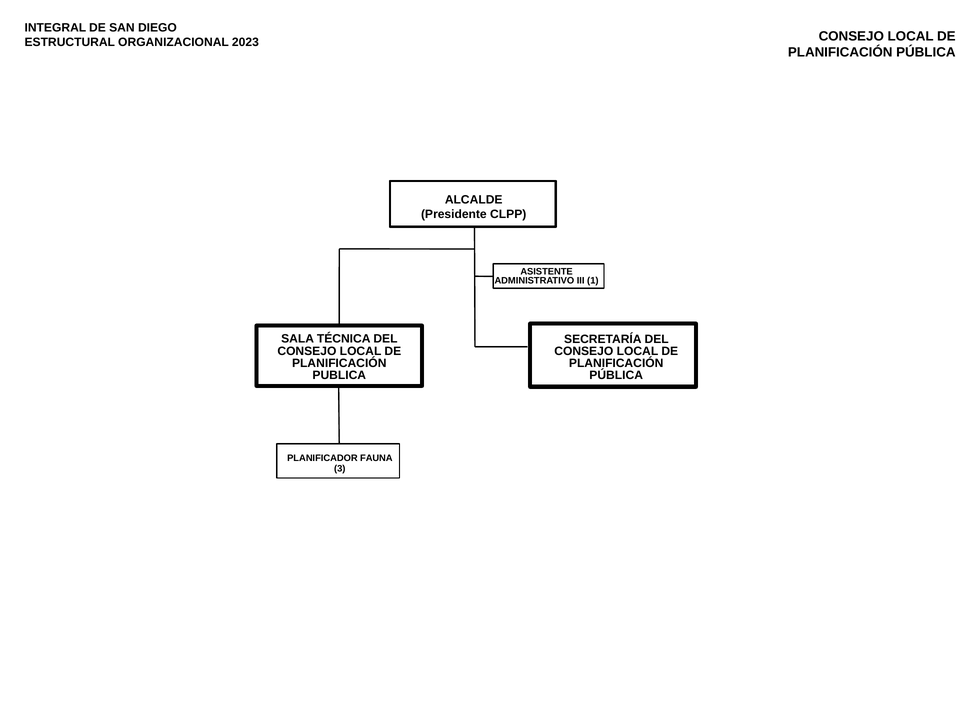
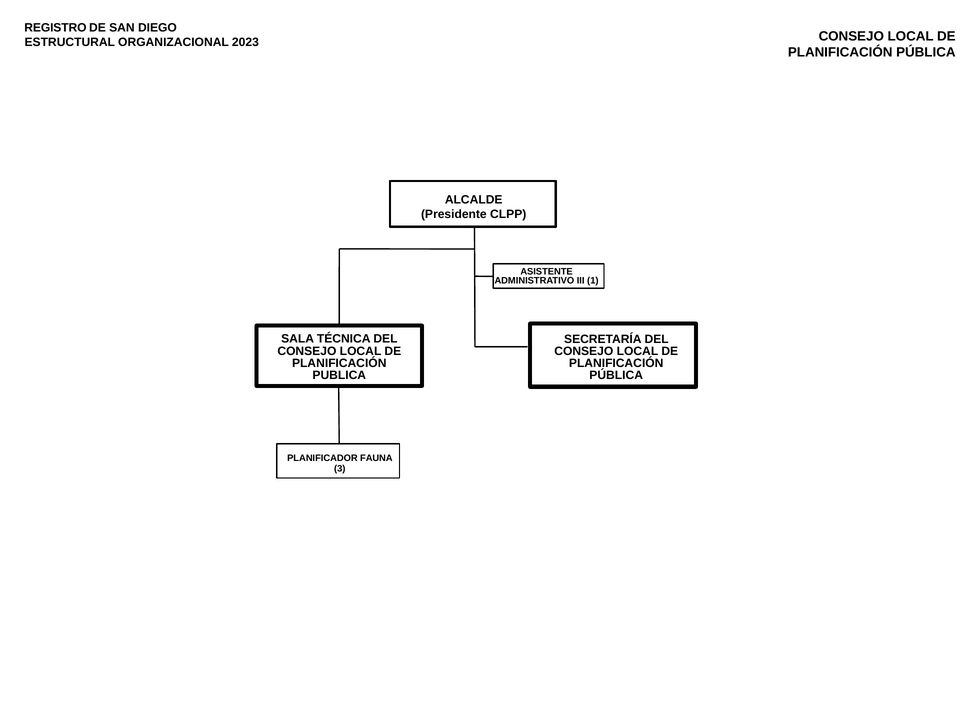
INTEGRAL: INTEGRAL -> REGISTRO (55, 28)
